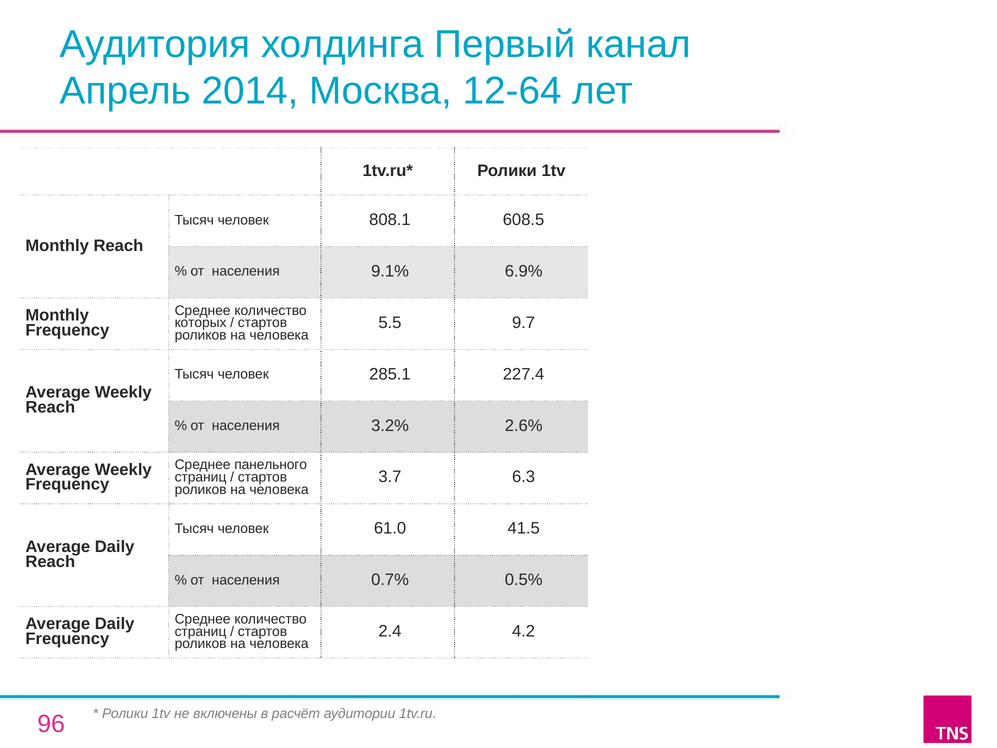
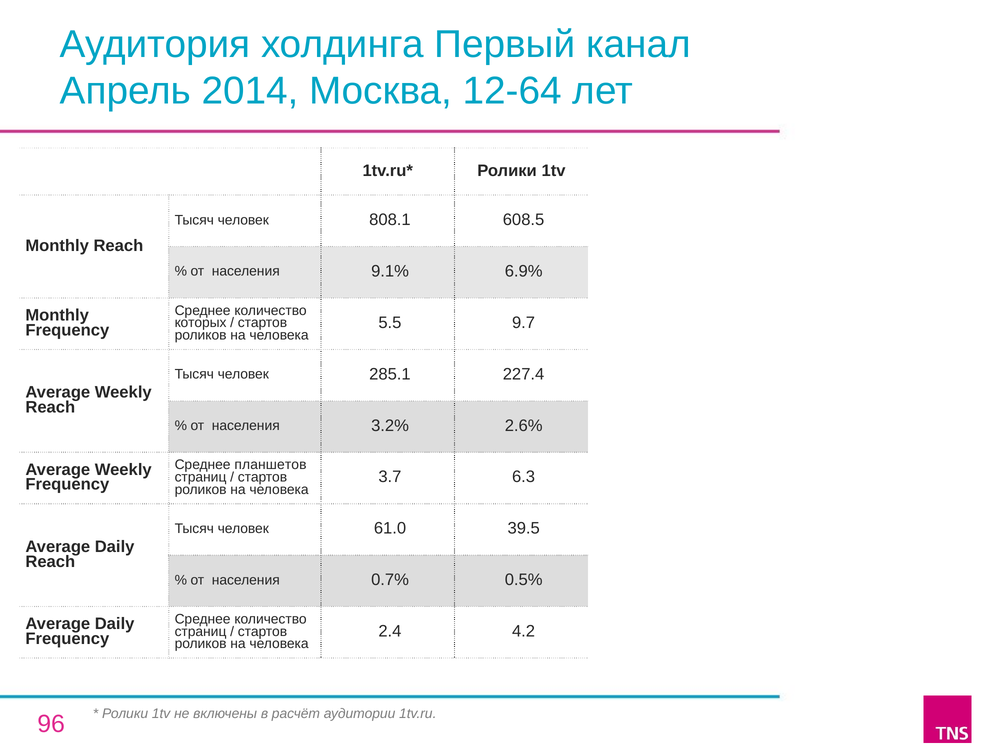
панельного: панельного -> планшетов (270, 465)
41.5: 41.5 -> 39.5 (524, 528)
